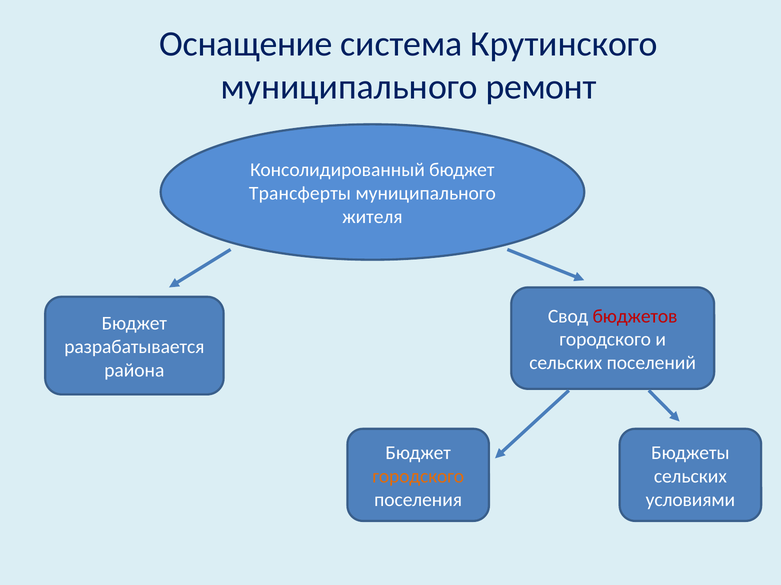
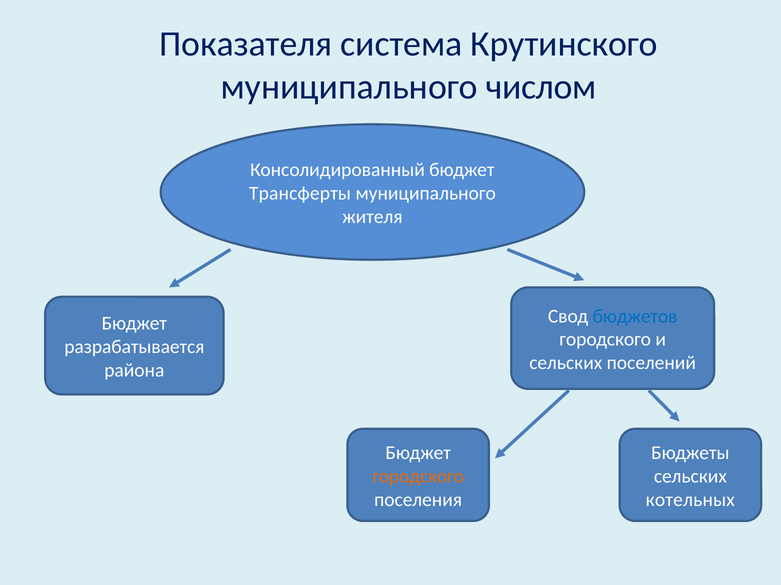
Оснащение: Оснащение -> Показателя (246, 44)
ремонт: ремонт -> числом (541, 87)
бюджетов colour: red -> blue (635, 316)
условиями: условиями -> котельных (690, 500)
